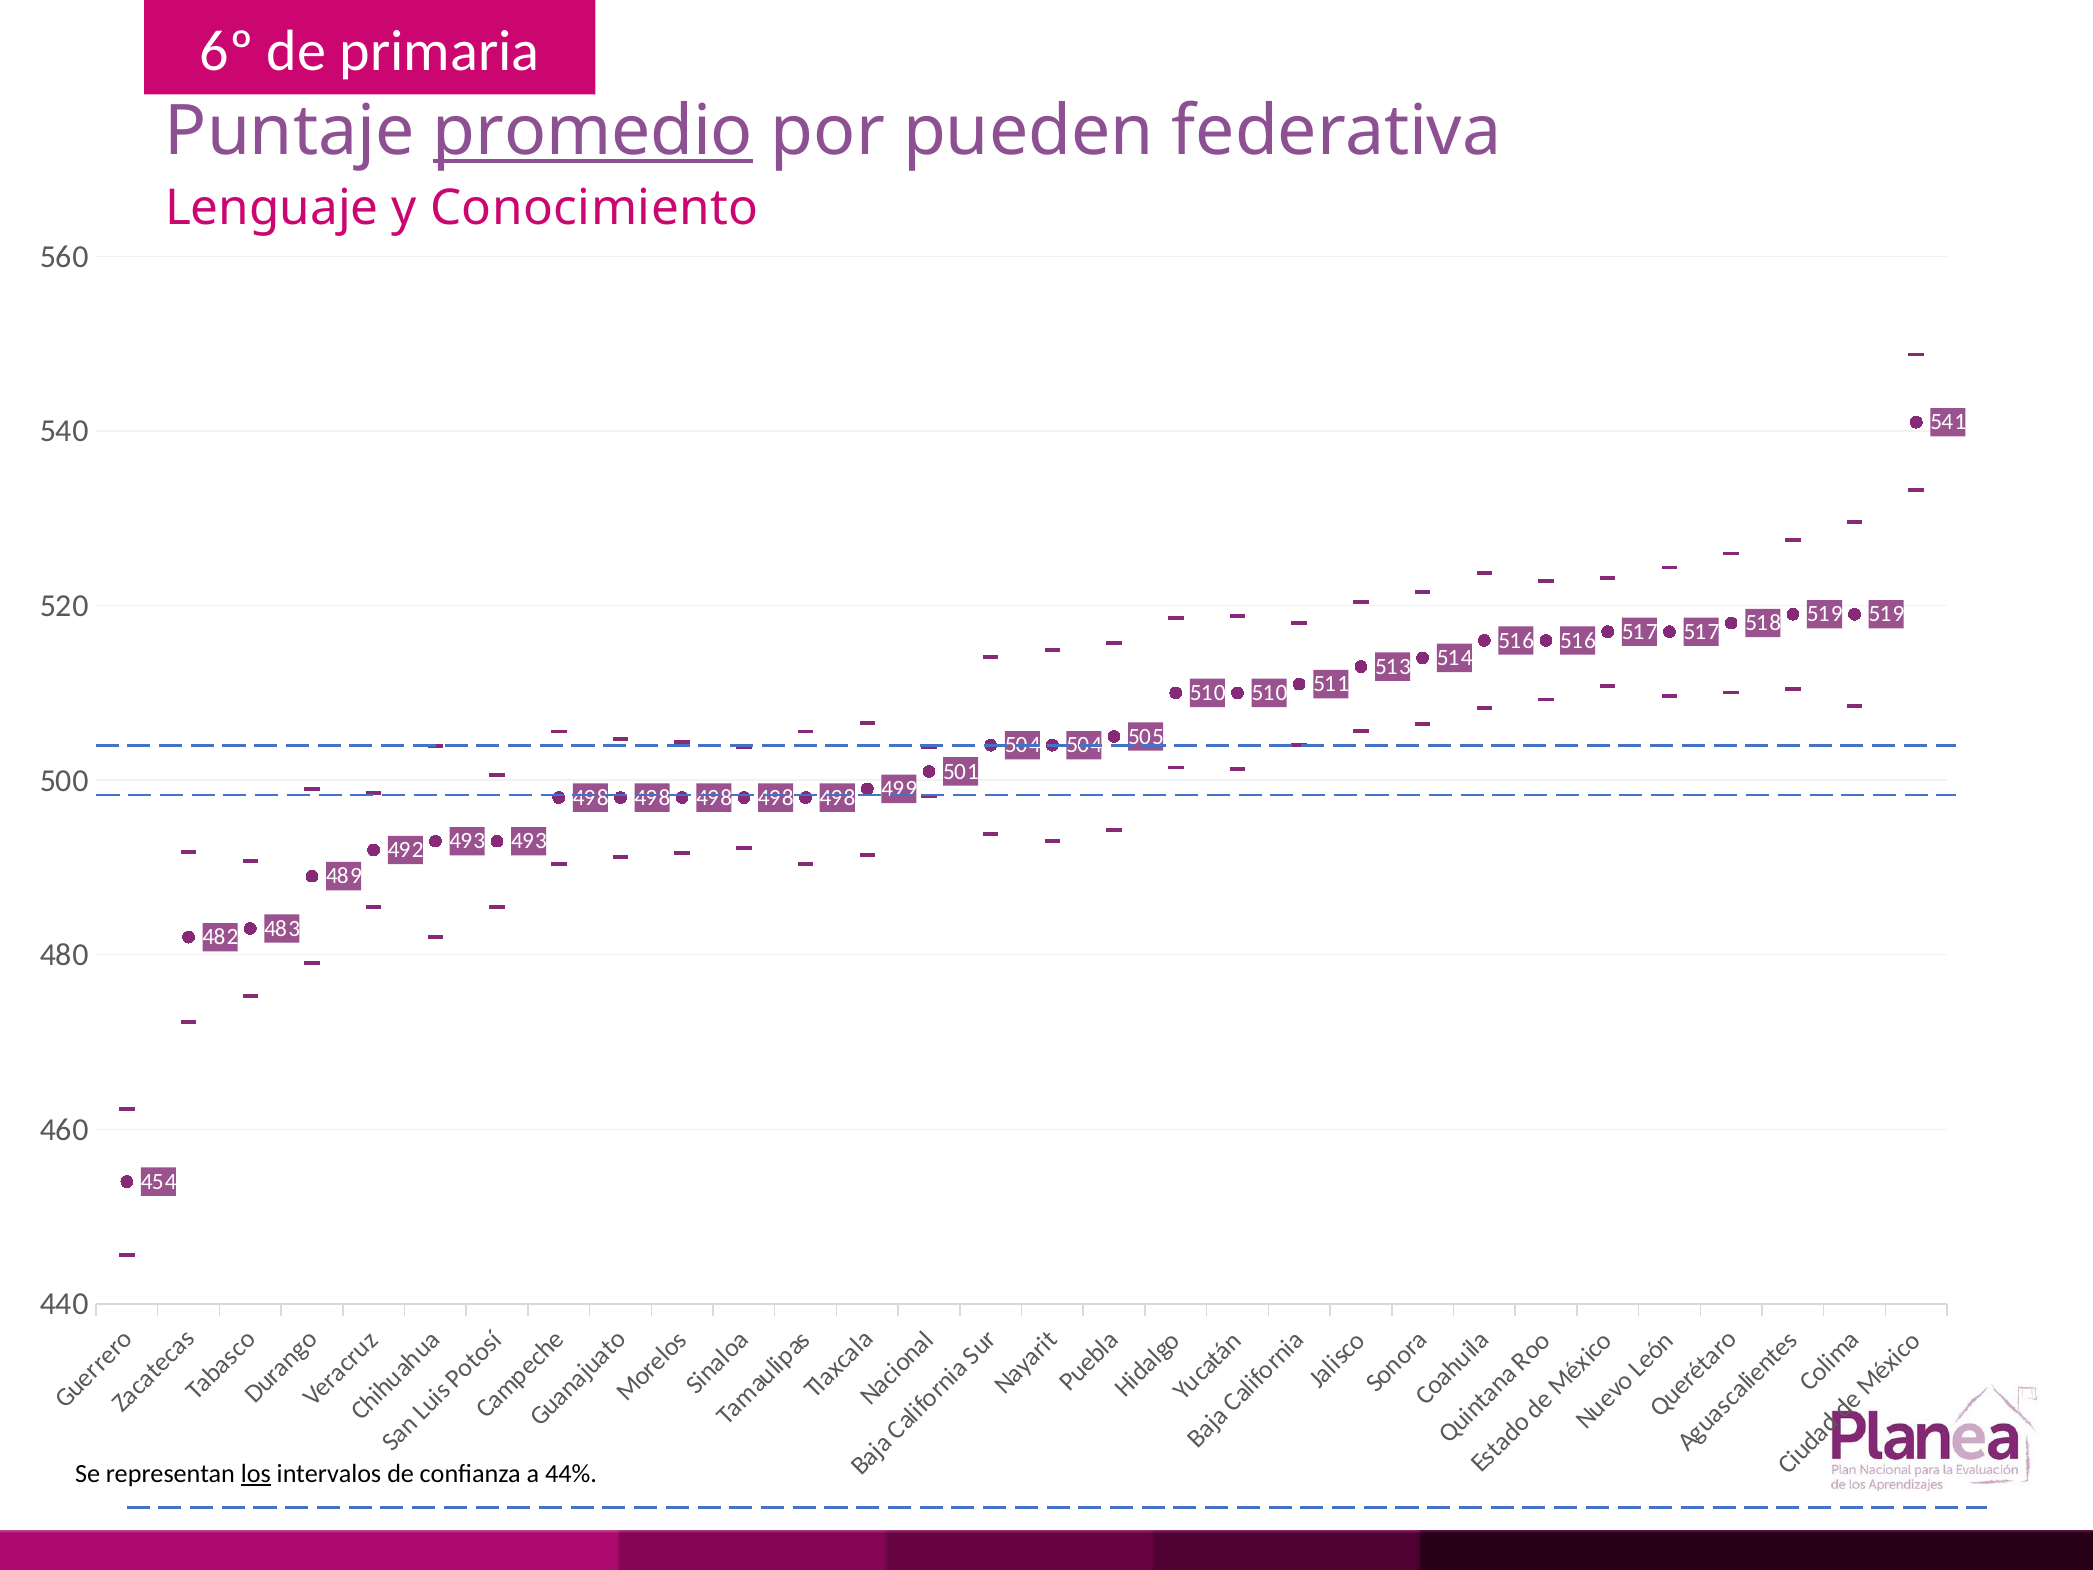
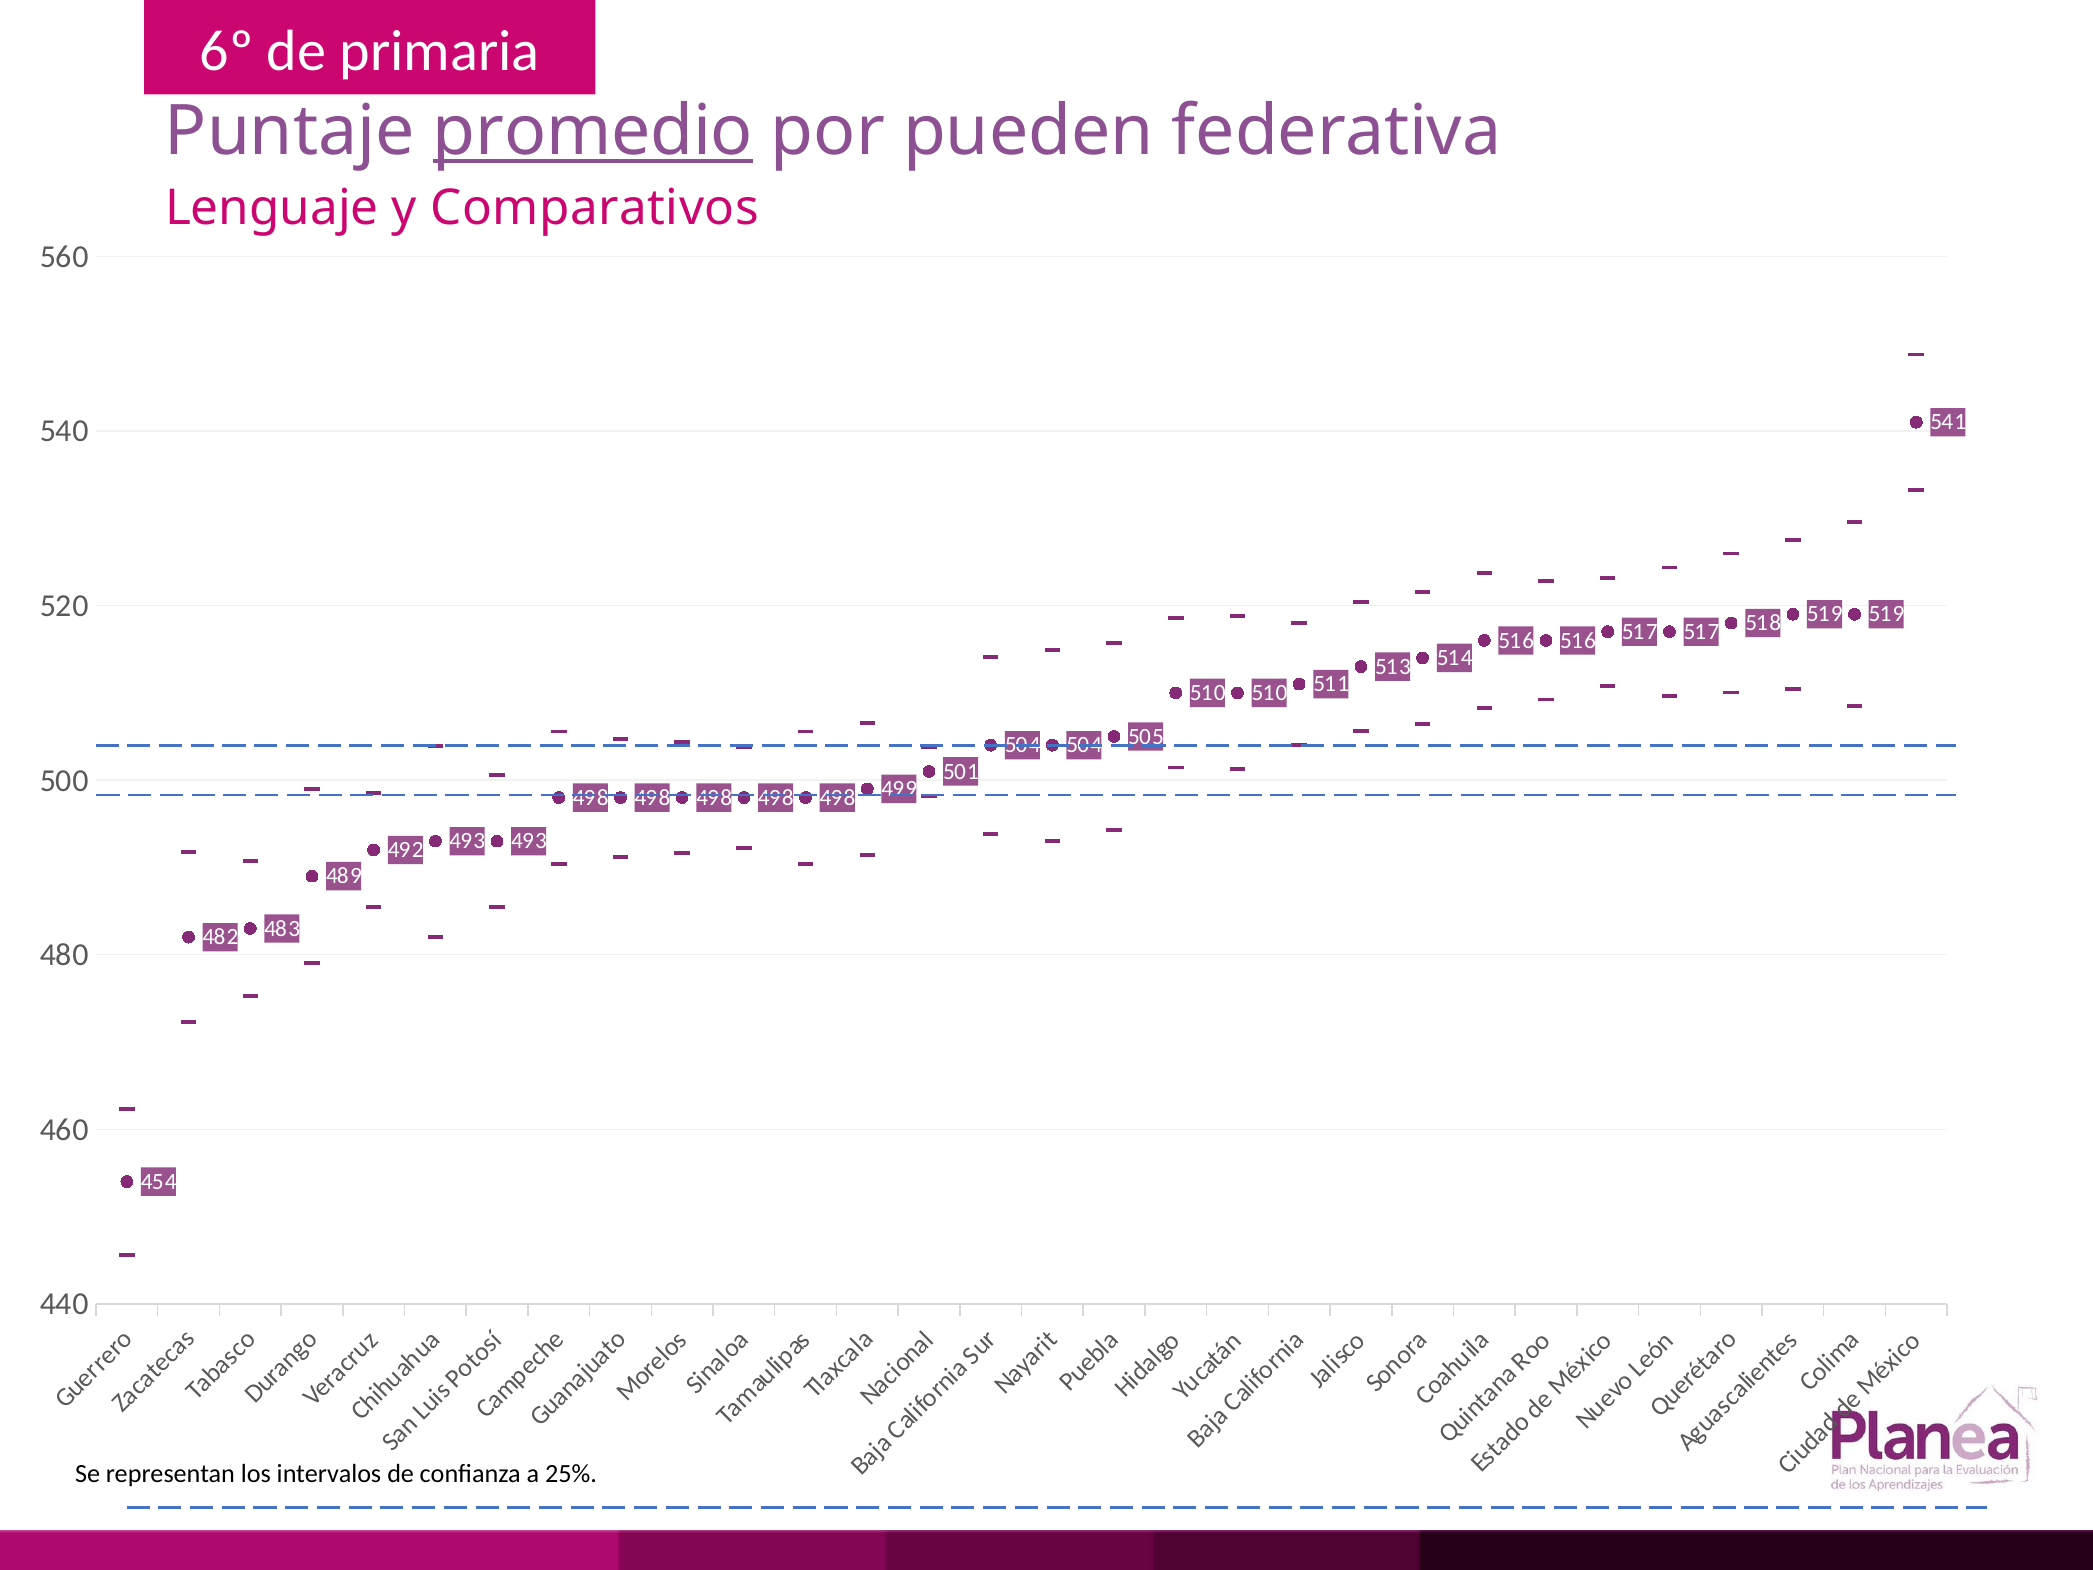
Conocimiento: Conocimiento -> Comparativos (595, 208)
los underline: present -> none (256, 1474)
44%: 44% -> 25% (571, 1474)
